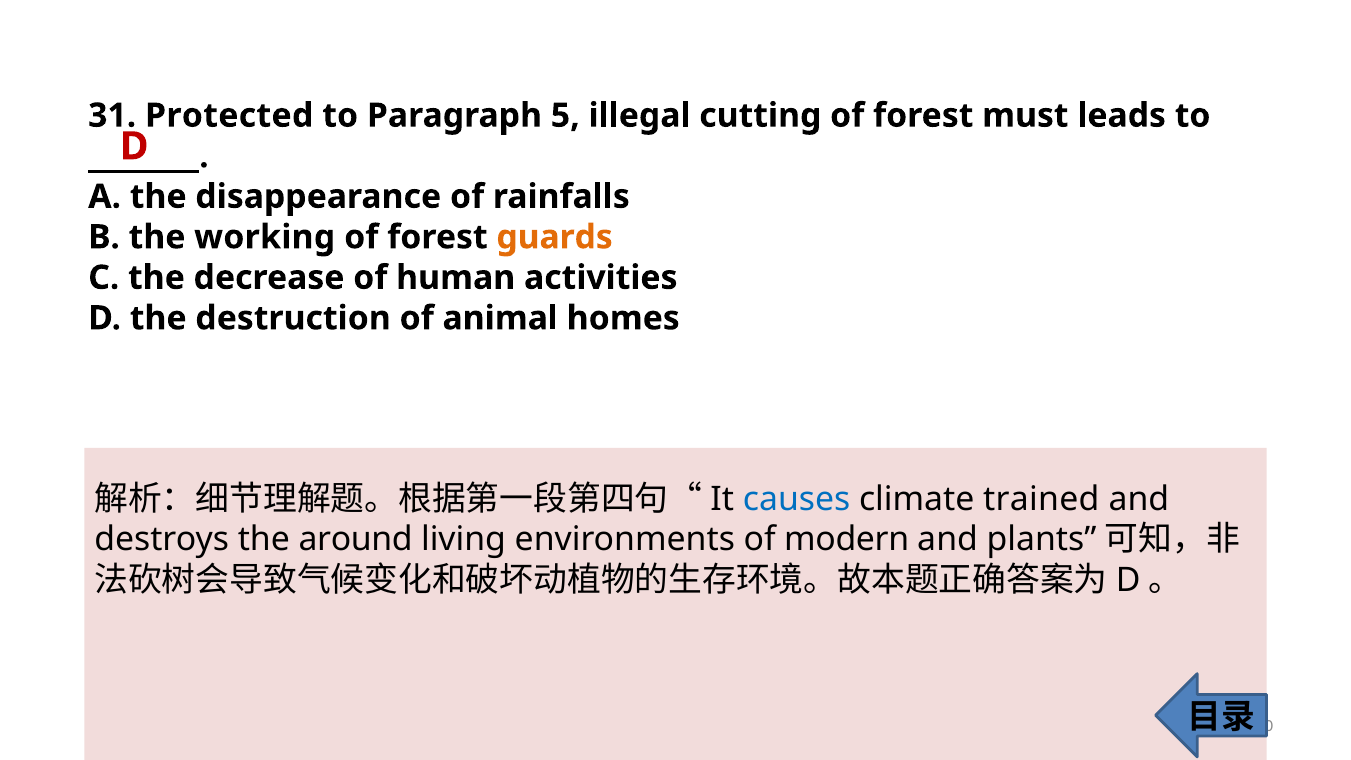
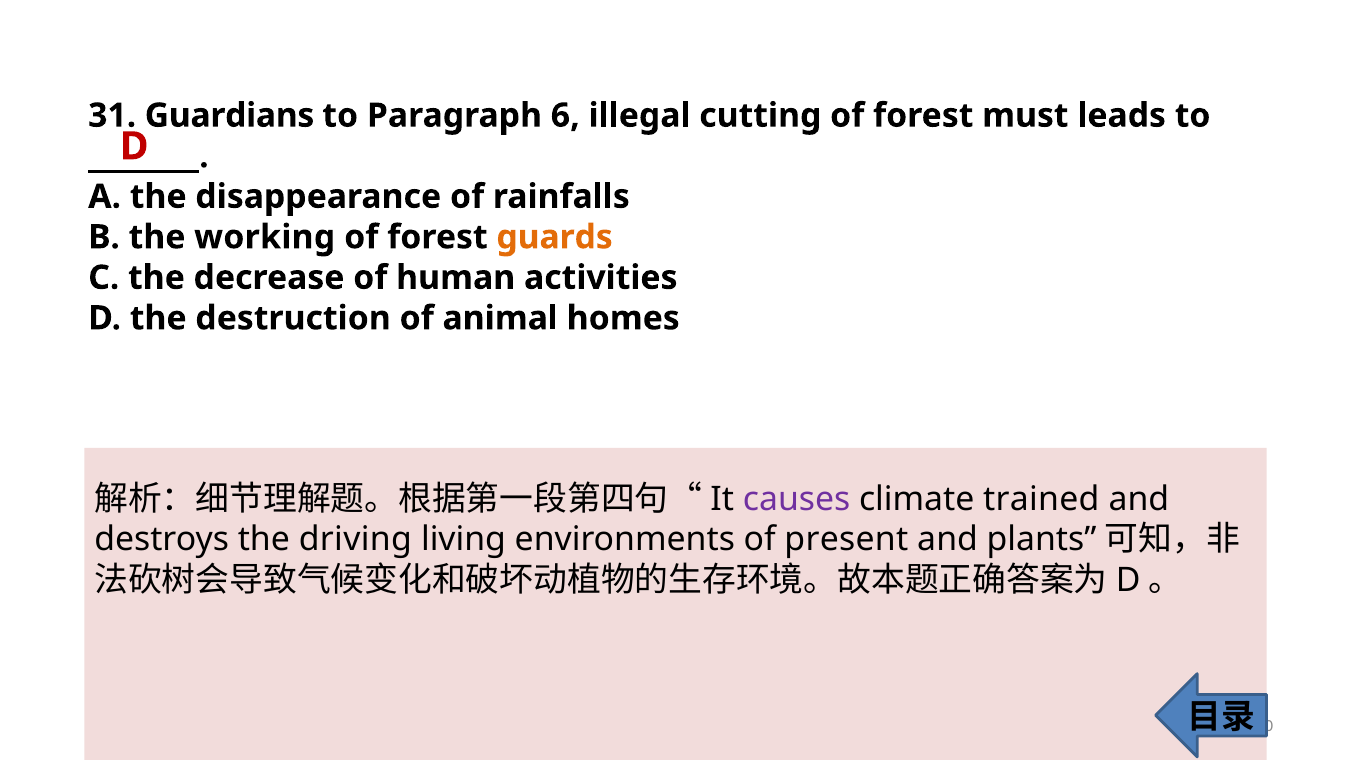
Protected: Protected -> Guardians (230, 116)
5: 5 -> 6 (565, 116)
causes colour: blue -> purple (797, 499)
around: around -> driving (355, 540)
modern: modern -> present (846, 540)
